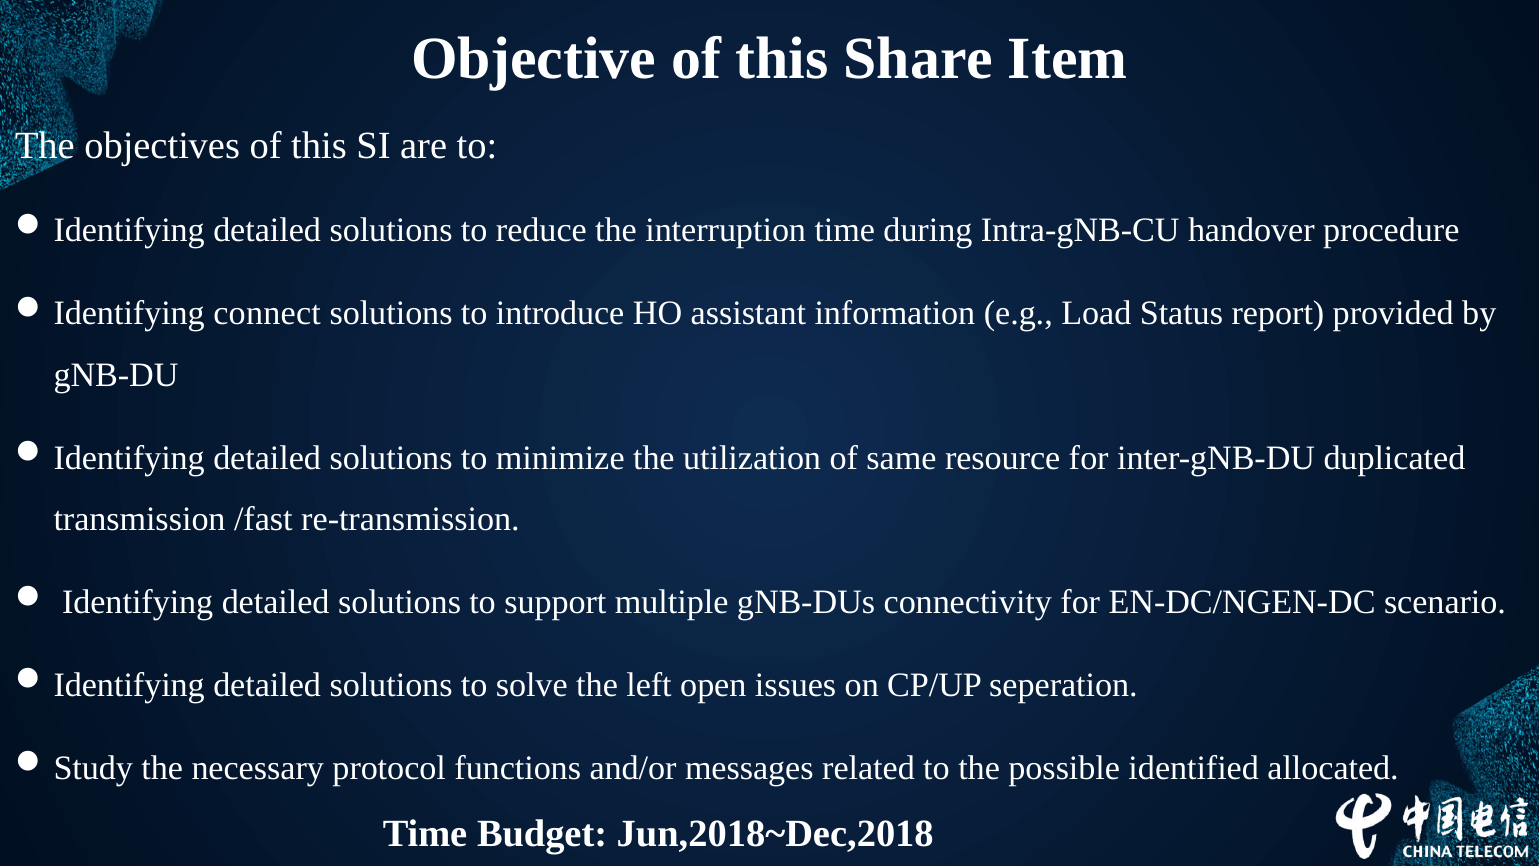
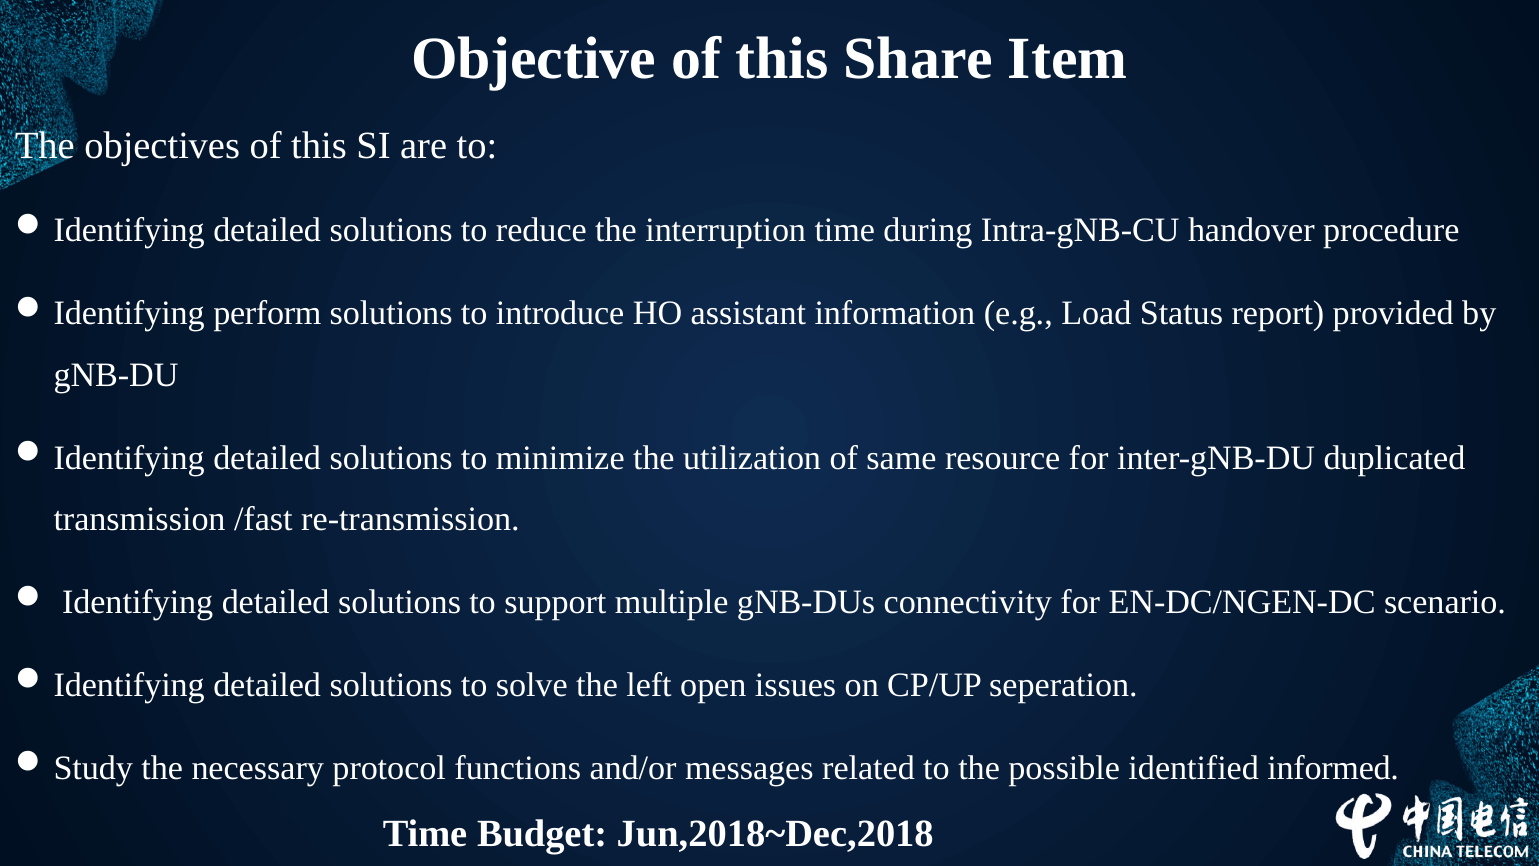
connect: connect -> perform (267, 313)
allocated: allocated -> informed (1333, 768)
